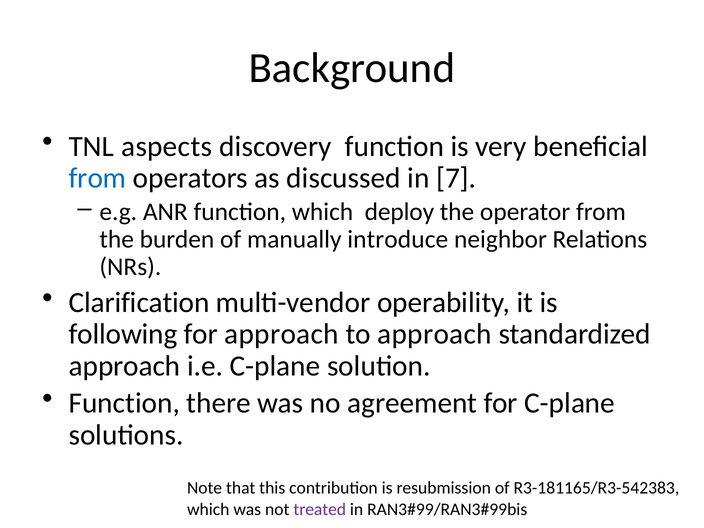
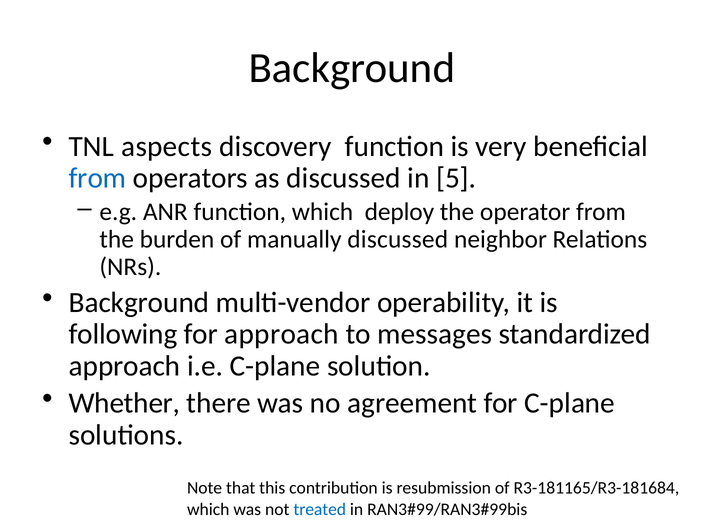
7: 7 -> 5 (456, 178)
manually introduce: introduce -> discussed (398, 239)
Clarification: Clarification -> Background (139, 303)
to approach: approach -> messages (435, 334)
Function: Function -> Whether (124, 403)
R3-181165/R3-542383: R3-181165/R3-542383 -> R3-181165/R3-181684 (596, 488)
treated colour: purple -> blue (320, 509)
